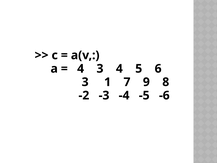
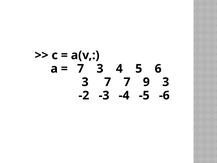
4: 4 -> 7 (81, 69)
3 1: 1 -> 7 (108, 82)
9 8: 8 -> 3 (166, 82)
